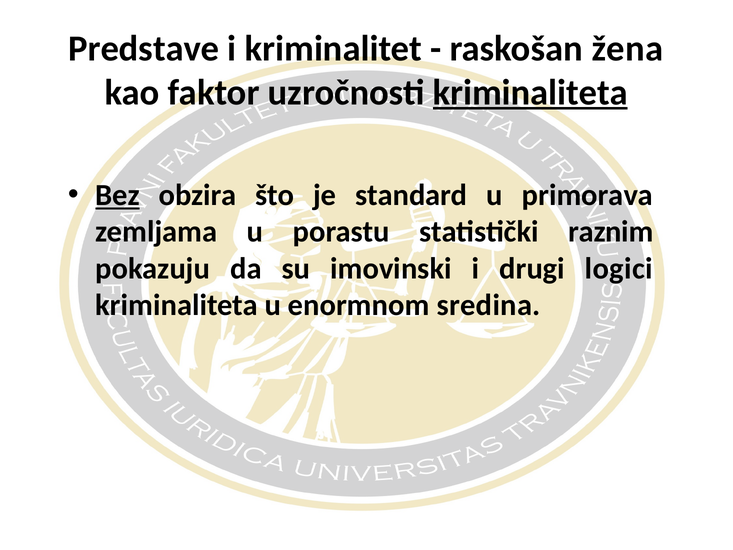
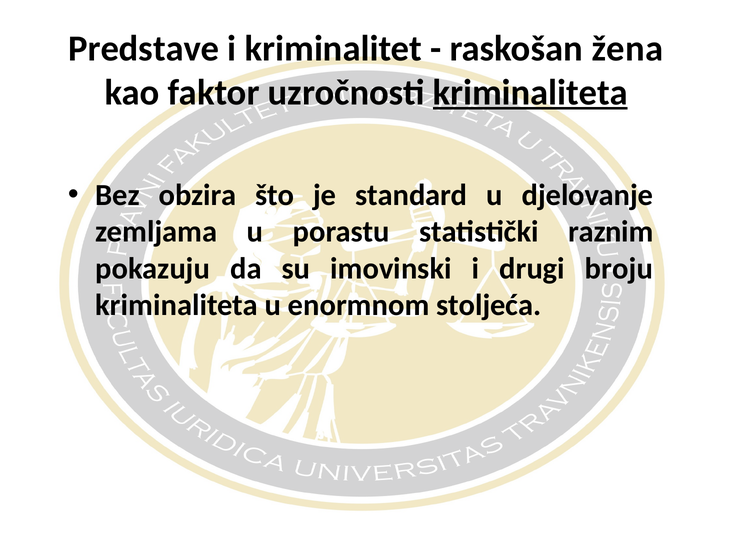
Bez underline: present -> none (118, 195)
primorava: primorava -> djelovanje (588, 195)
logici: logici -> broju (619, 268)
sredina: sredina -> stoljeća (489, 305)
